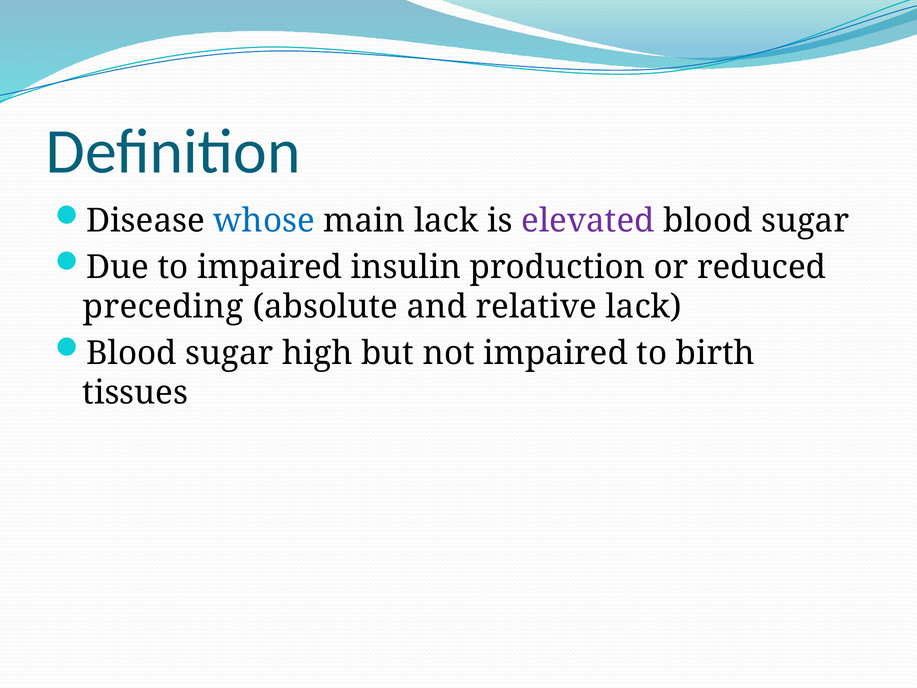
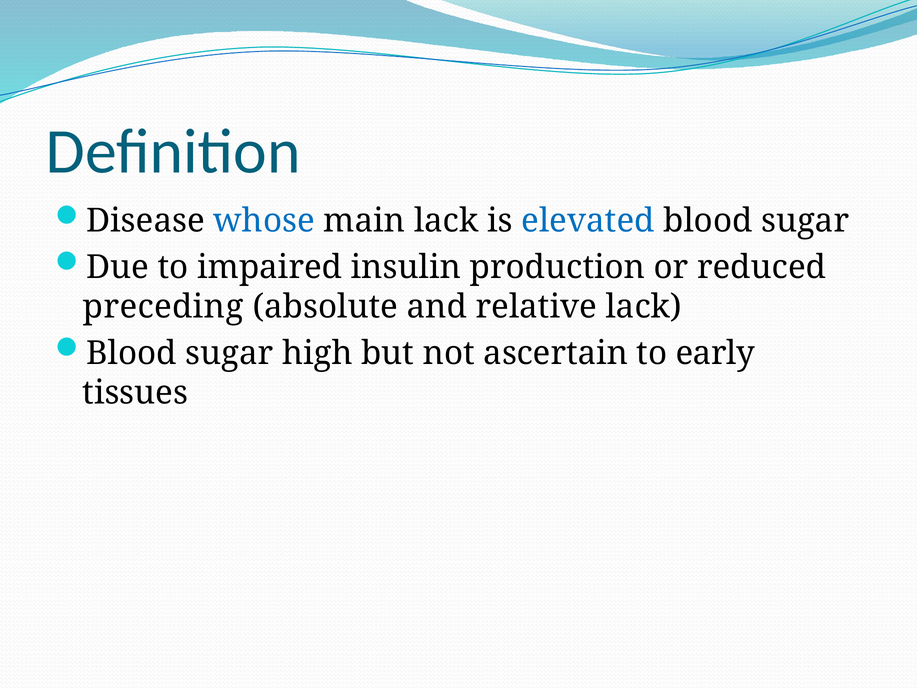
elevated colour: purple -> blue (588, 221)
not impaired: impaired -> ascertain (556, 353)
birth: birth -> early (715, 353)
